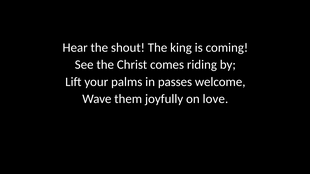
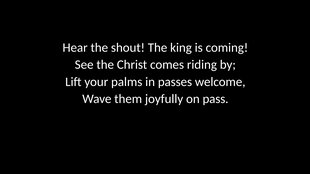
love: love -> pass (216, 99)
